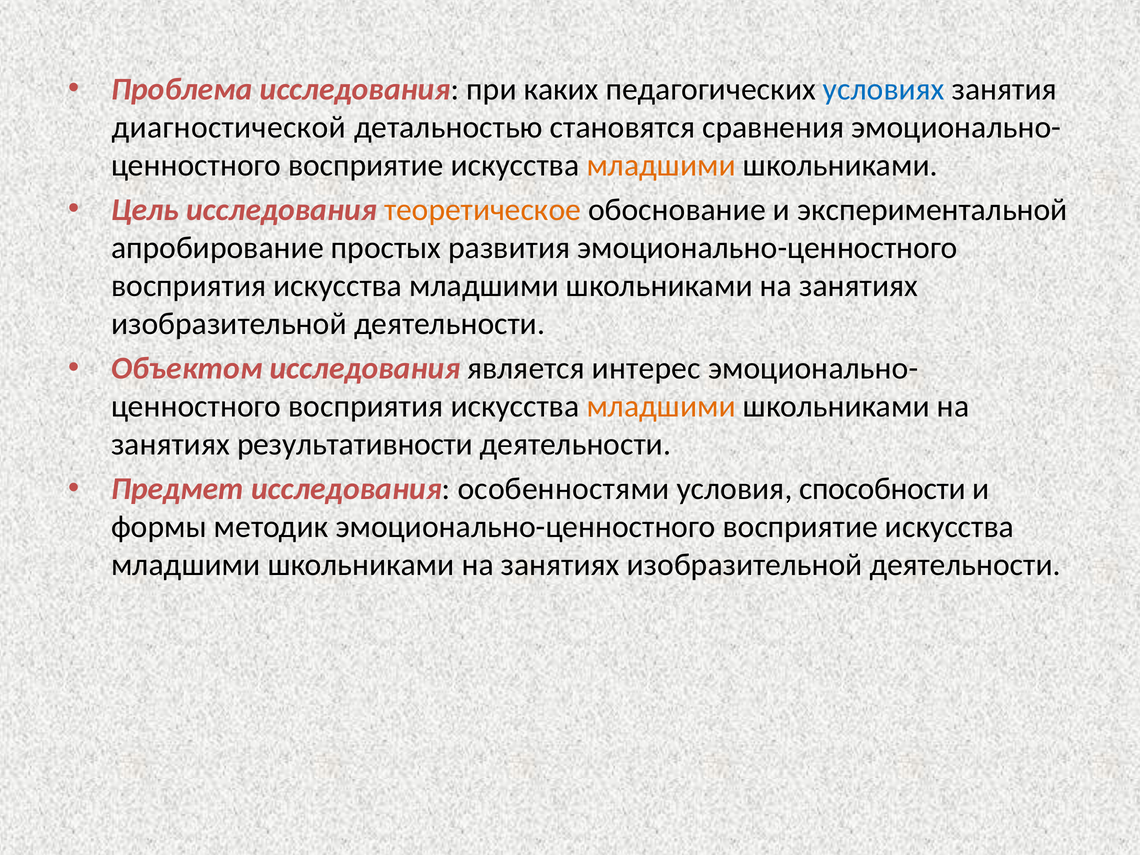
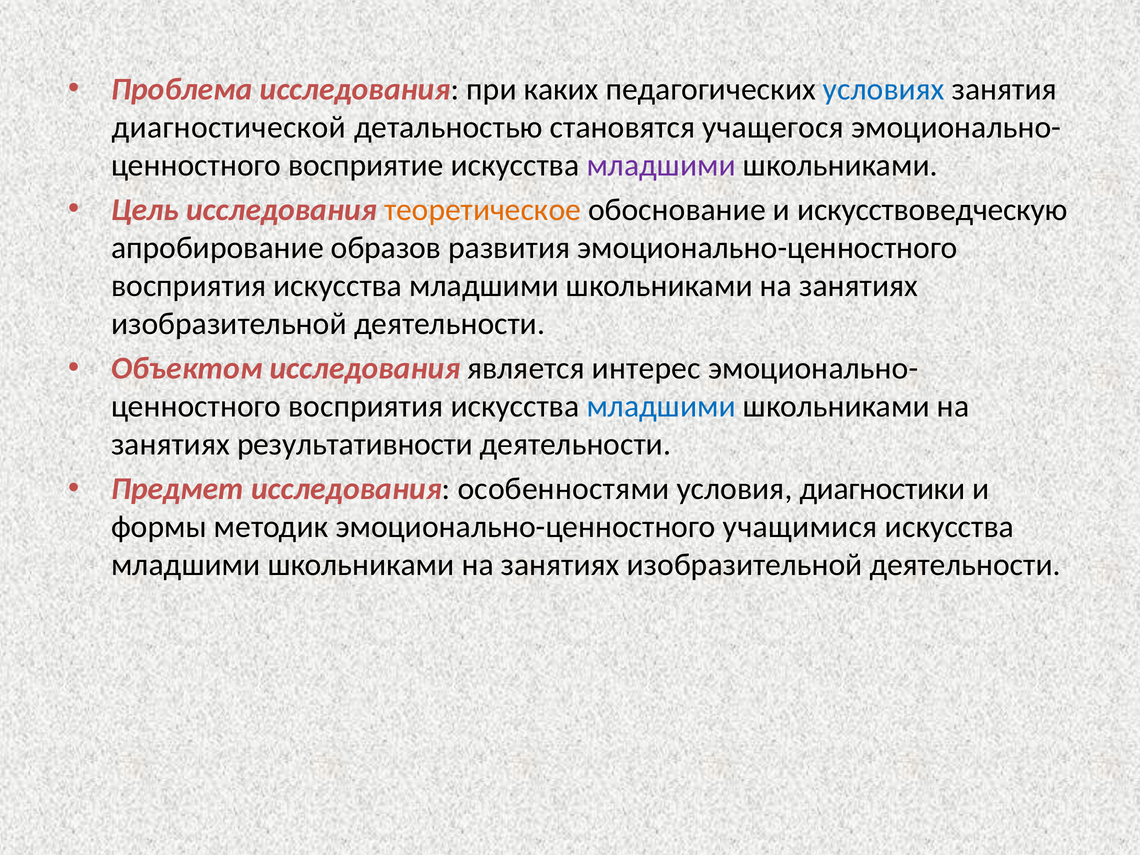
сравнения: сравнения -> учащегося (773, 127)
младшими colour: orange -> purple (661, 165)
экспериментальной: экспериментальной -> искусствоведческую (932, 210)
простых: простых -> образов (386, 248)
младшими colour: orange -> blue (661, 406)
способности: способности -> диагностики (883, 489)
эмоционально-ценностного восприятие: восприятие -> учащимися (800, 527)
